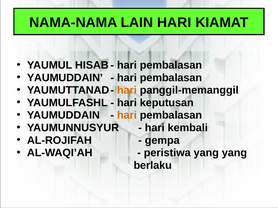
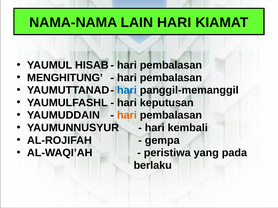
YAUMUDDAIN: YAUMUDDAIN -> MENGHITUNG (65, 78)
hari colour: orange -> blue (127, 90)
yang yang: yang -> pada (234, 153)
